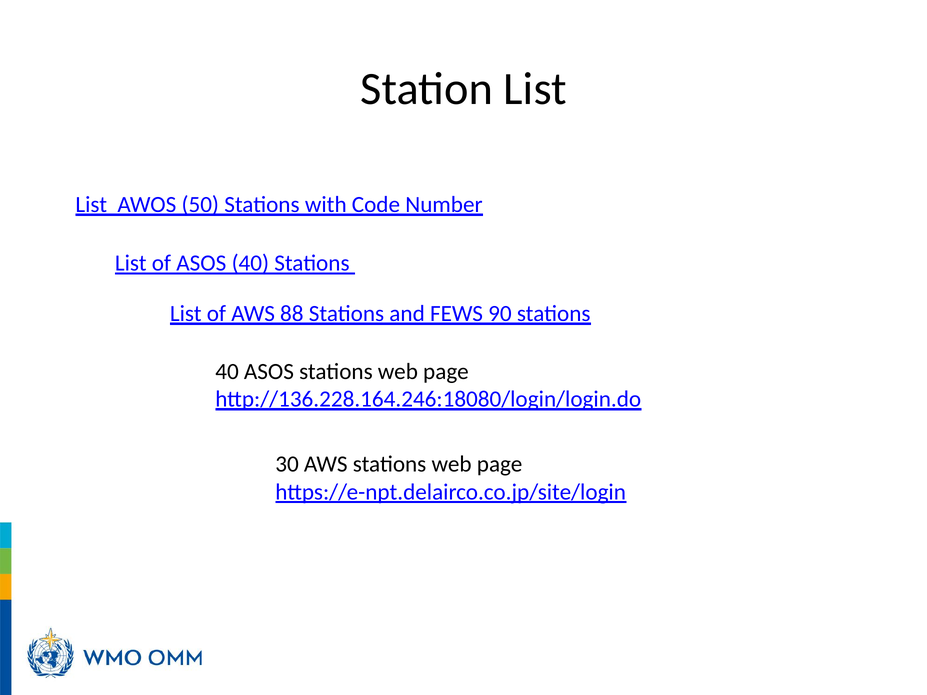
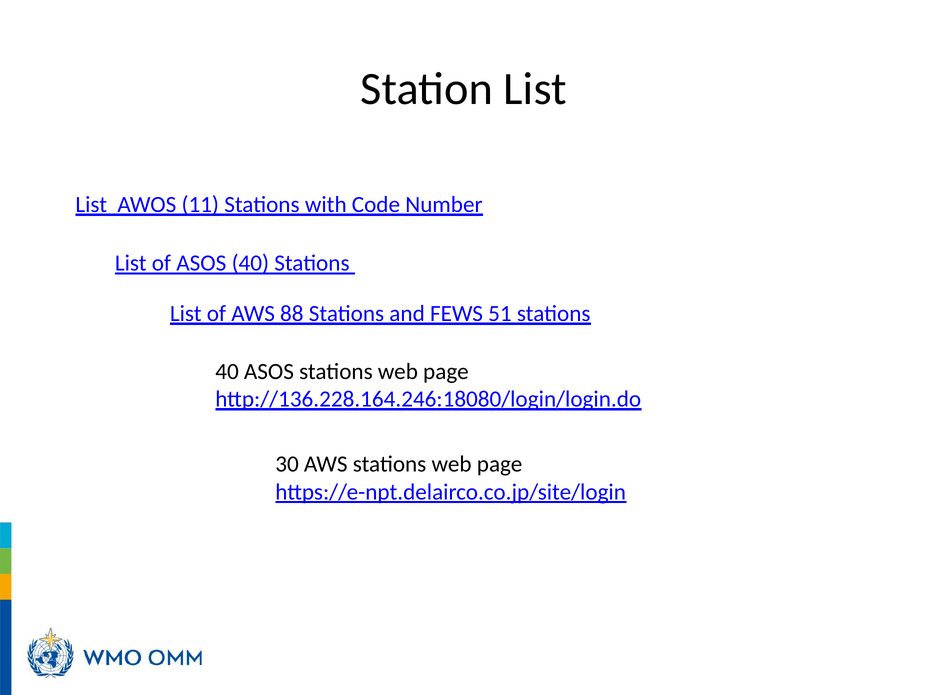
50: 50 -> 11 (200, 205)
90: 90 -> 51 (500, 314)
